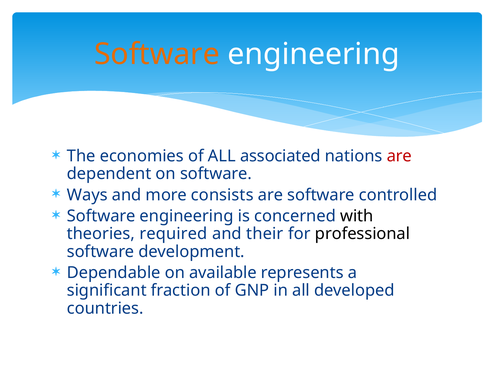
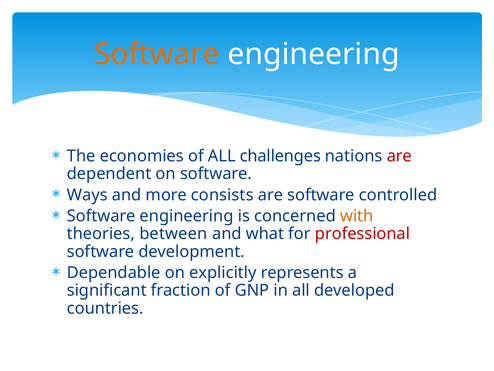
associated: associated -> challenges (280, 156)
with colour: black -> orange (357, 216)
required: required -> between (173, 233)
their: their -> what (265, 233)
professional colour: black -> red (363, 233)
available: available -> explicitly (223, 272)
